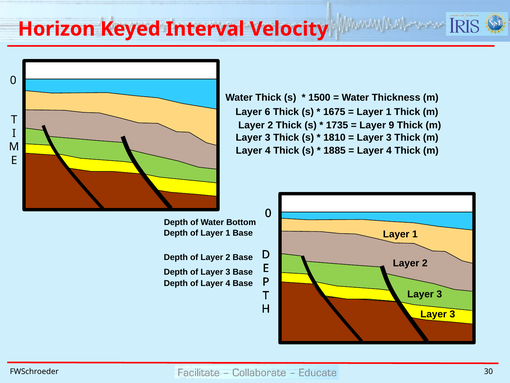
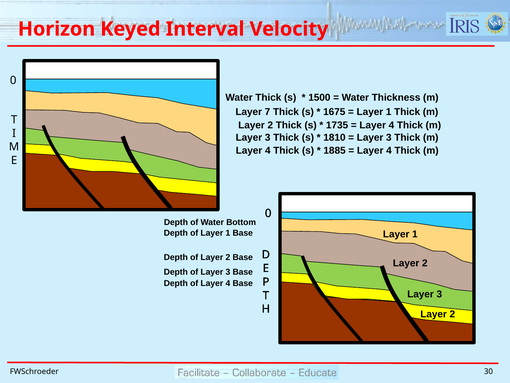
6: 6 -> 7 (267, 112)
9: 9 -> 4 (391, 125)
3: 3 -> 2 (452, 314)
